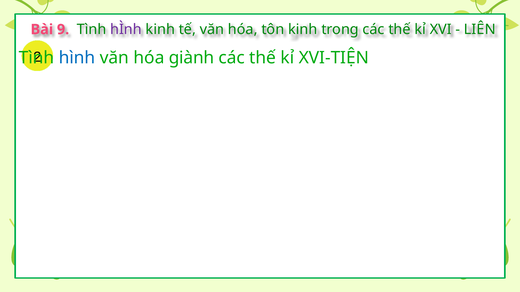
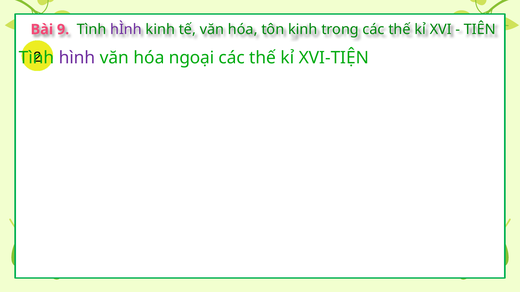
LIÊN: LIÊN -> TIÊN (480, 29)
hình colour: blue -> purple (77, 58)
giành: giành -> ngoại (192, 58)
